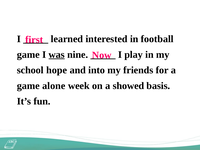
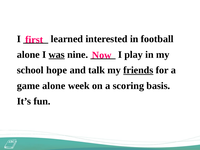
game: game -> alone (28, 55)
into: into -> talk (97, 70)
friends underline: none -> present (138, 70)
showed: showed -> scoring (128, 86)
